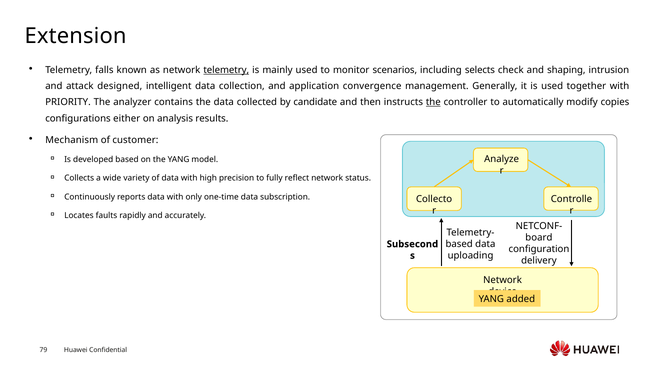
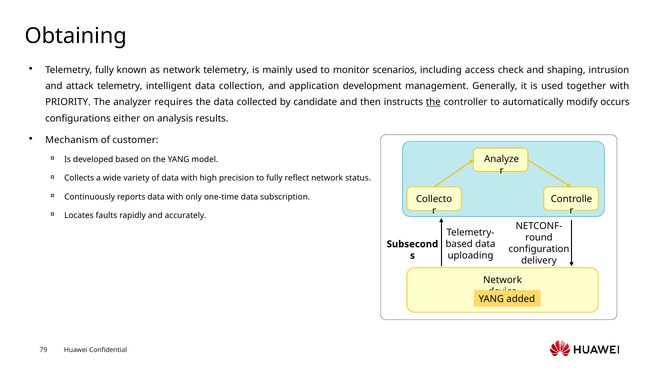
Extension: Extension -> Obtaining (76, 36)
Telemetry falls: falls -> fully (104, 70)
telemetry underline: present -> none (226, 70)
selects: selects -> access (480, 70)
attack designed: designed -> telemetry (120, 86)
convergence: convergence -> development (372, 86)
contains: contains -> requires (174, 102)
copies: copies -> occurs (615, 102)
board: board -> round (539, 238)
